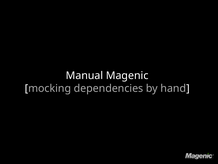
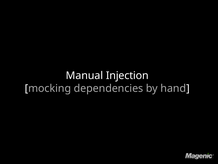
Magenic: Magenic -> Injection (127, 75)
